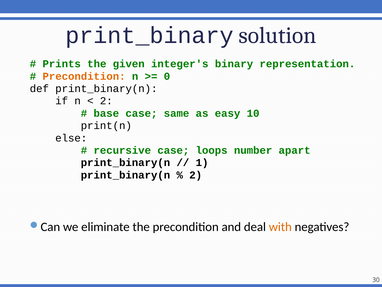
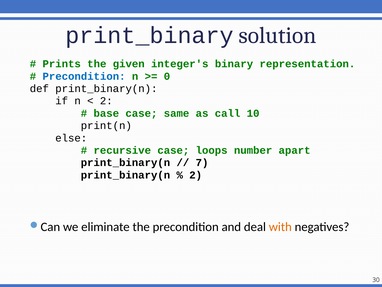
Precondition colour: orange -> blue (84, 76)
easy: easy -> call (228, 113)
1: 1 -> 7 (202, 162)
